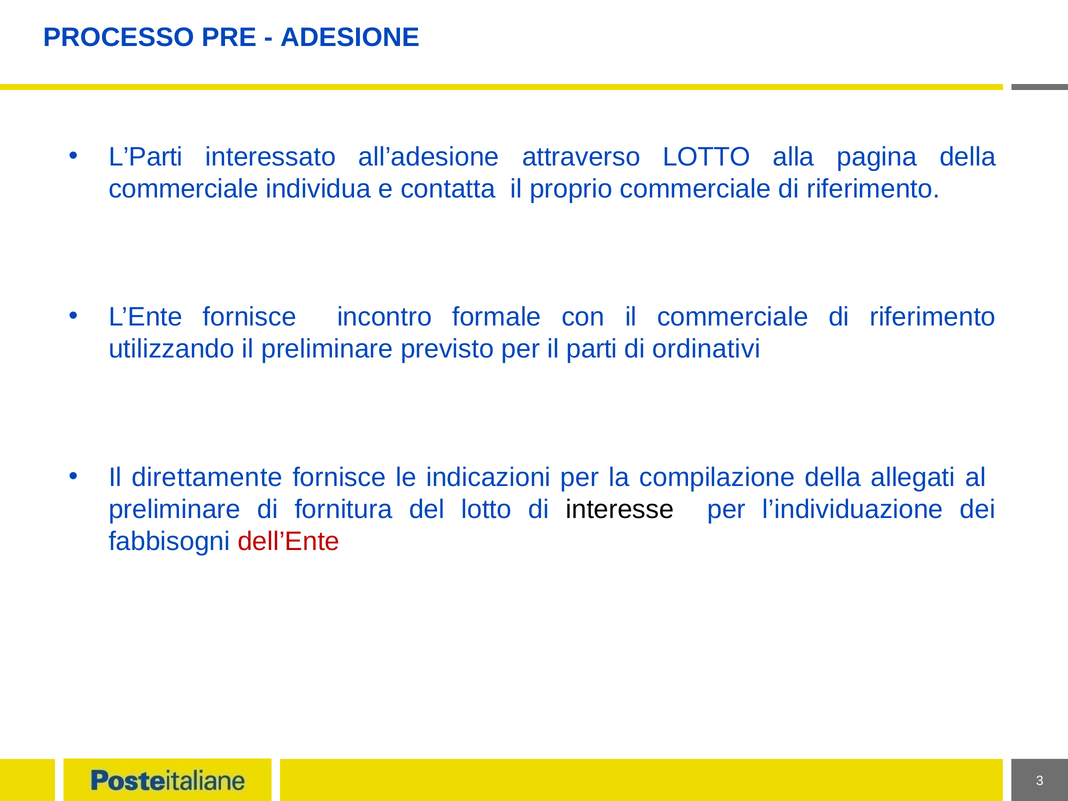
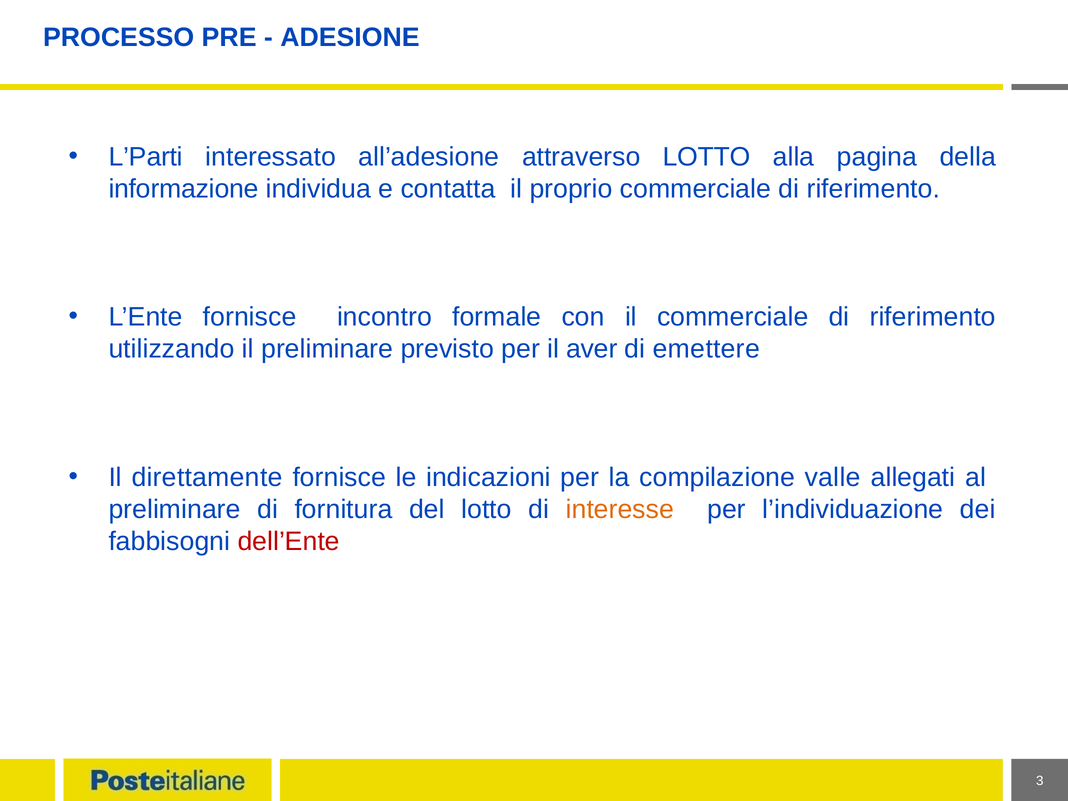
commerciale: commerciale -> informazione (184, 189)
parti: parti -> aver (592, 349)
ordinativi: ordinativi -> emettere (706, 349)
compilazione della: della -> valle (833, 477)
interesse colour: black -> orange (620, 509)
